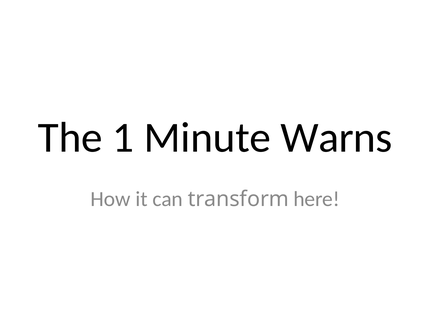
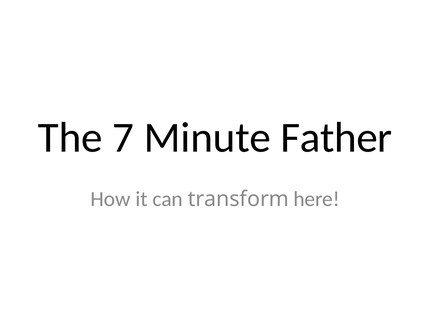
1: 1 -> 7 (123, 138)
Warns: Warns -> Father (336, 138)
